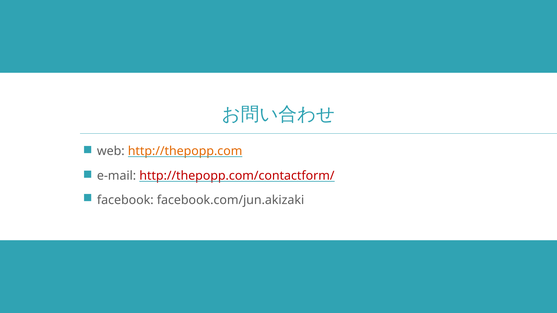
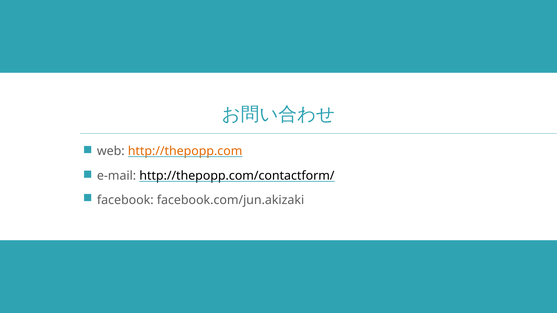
http://thepopp.com/contactform/ colour: red -> black (237, 176)
